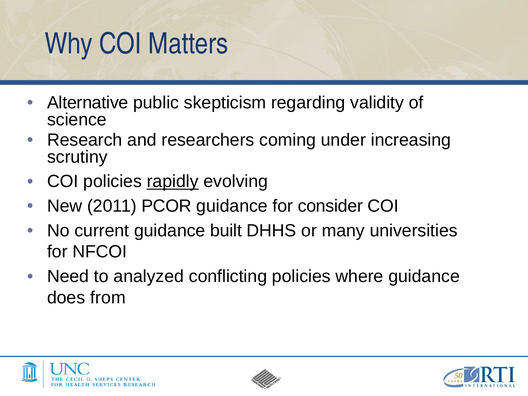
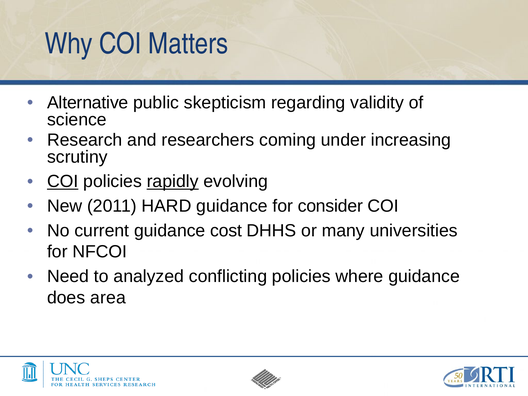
COI underline: none -> present (63, 181)
PCOR: PCOR -> HARD (166, 206)
built: built -> cost (226, 231)
from: from -> area (108, 298)
